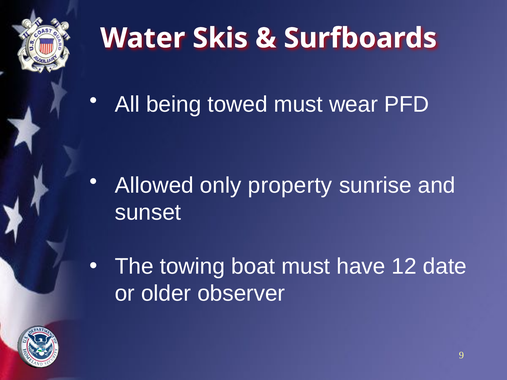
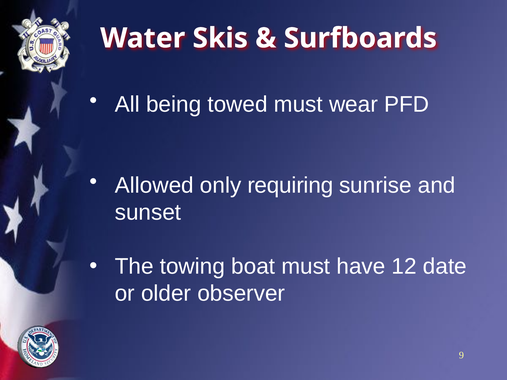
property: property -> requiring (290, 186)
